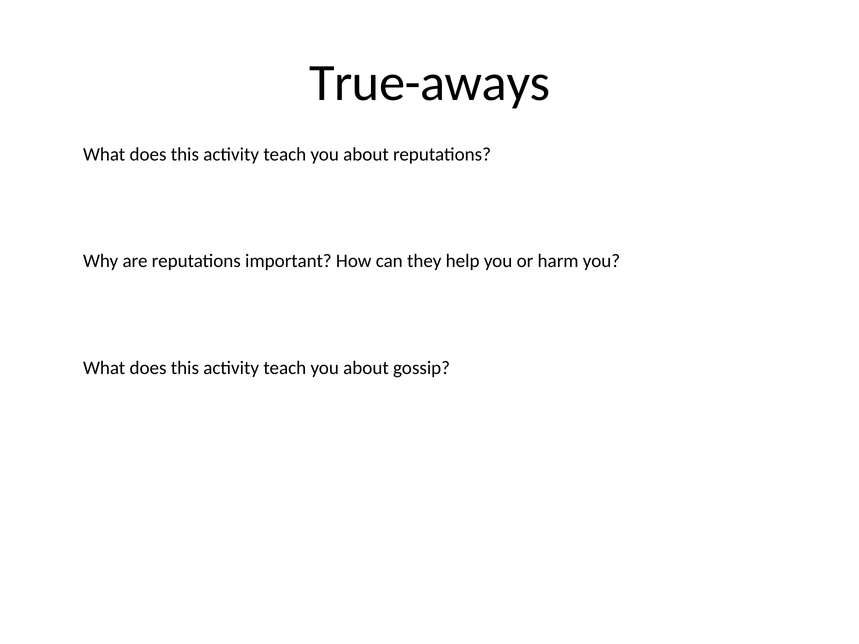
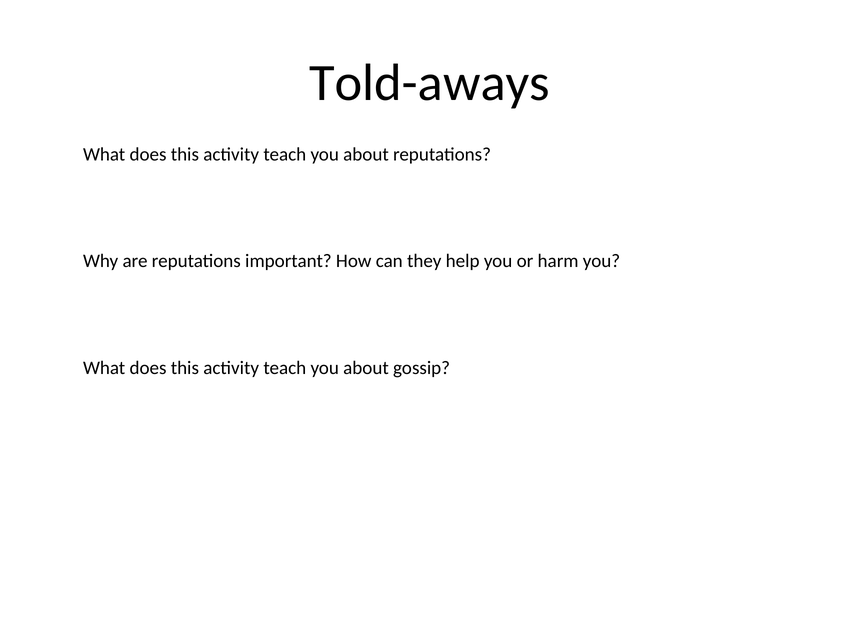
True-aways: True-aways -> Told-aways (429, 83)
